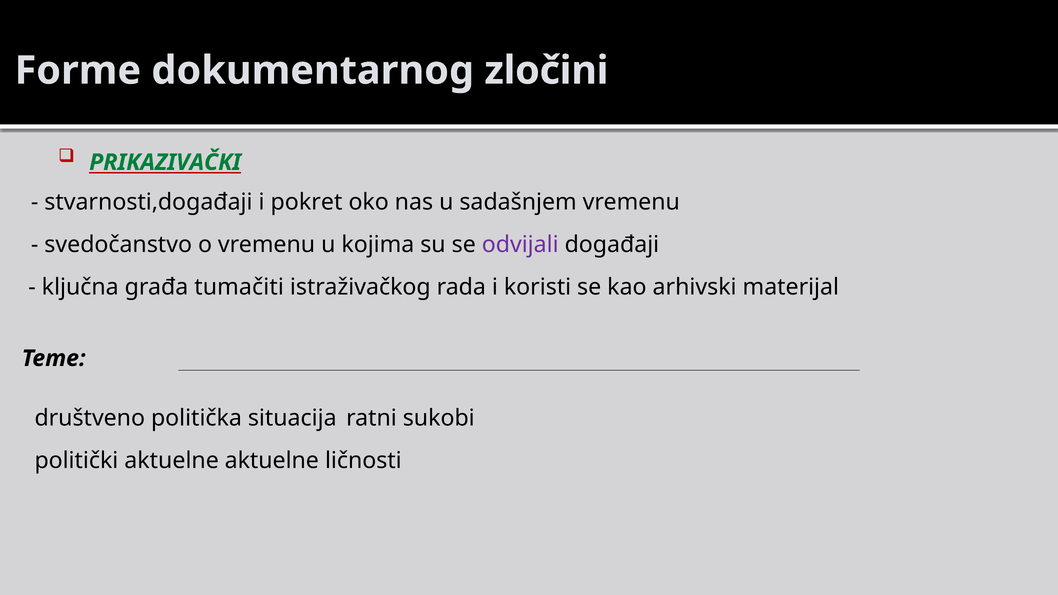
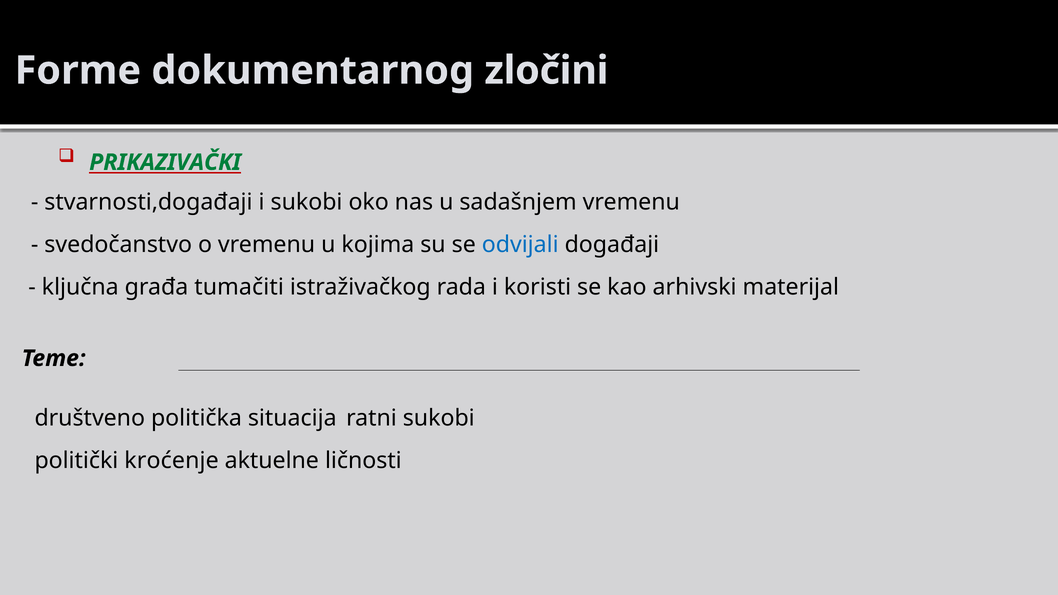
i pokret: pokret -> sukobi (307, 202)
odvijali colour: purple -> blue (520, 244)
politički aktuelne: aktuelne -> kroćenje (172, 461)
